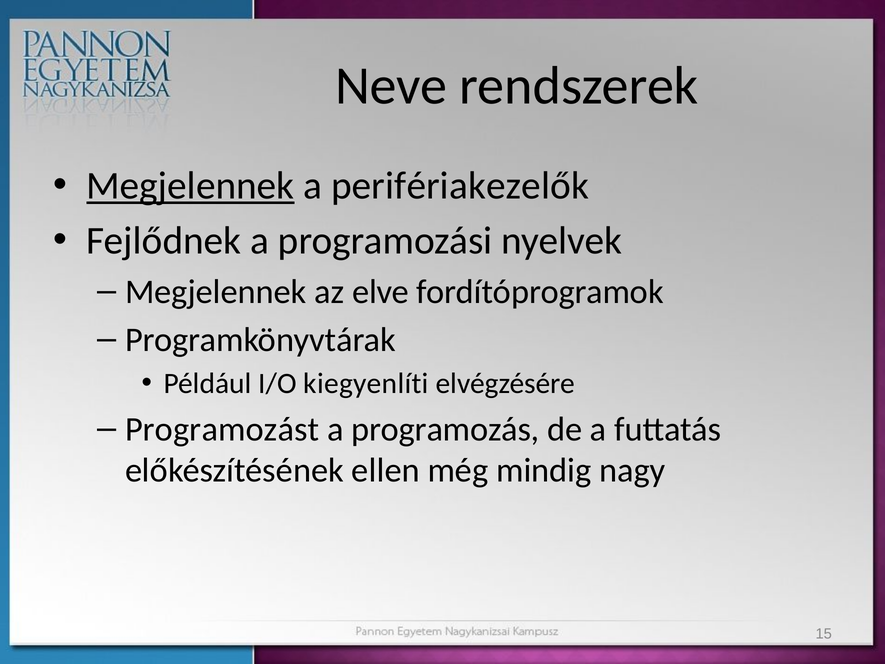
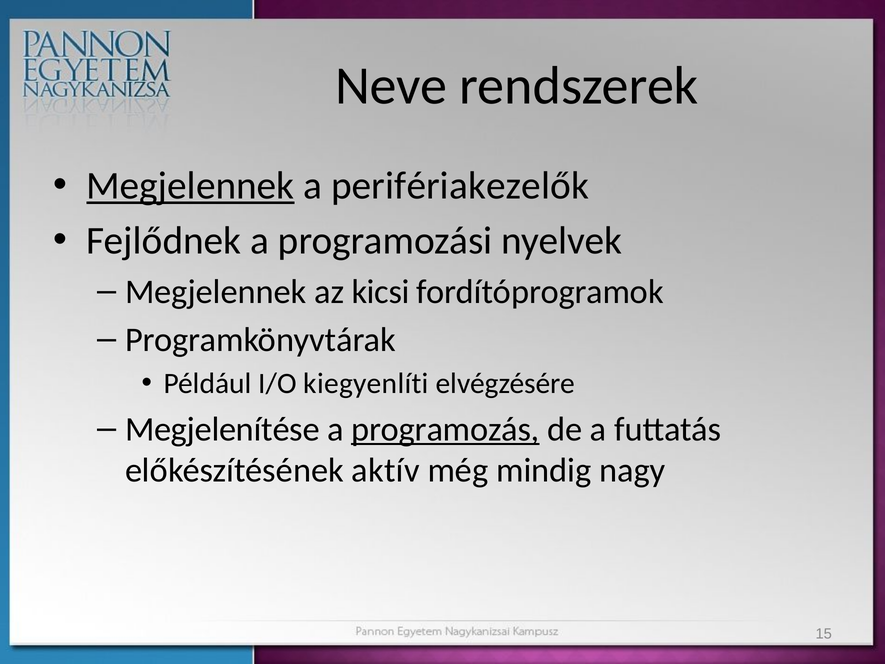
elve: elve -> kicsi (381, 292)
Programozást: Programozást -> Megjelenítése (222, 429)
programozás underline: none -> present (445, 429)
ellen: ellen -> aktív (386, 470)
